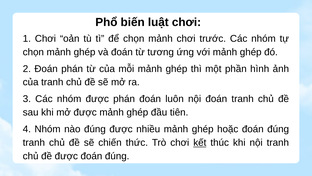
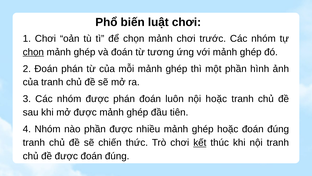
chọn underline: none -> present (33, 52)
nội đoán: đoán -> hoặc (216, 99)
nào đúng: đúng -> phần (95, 129)
